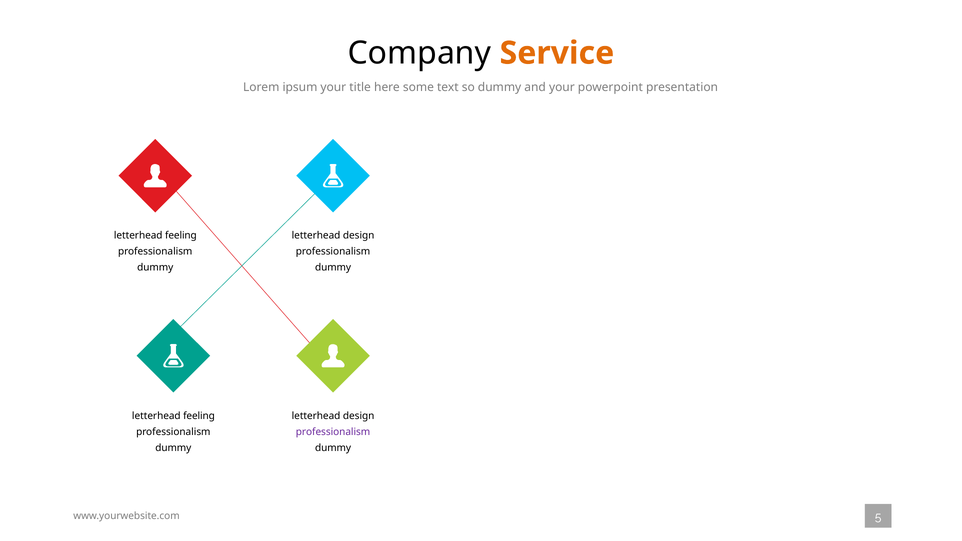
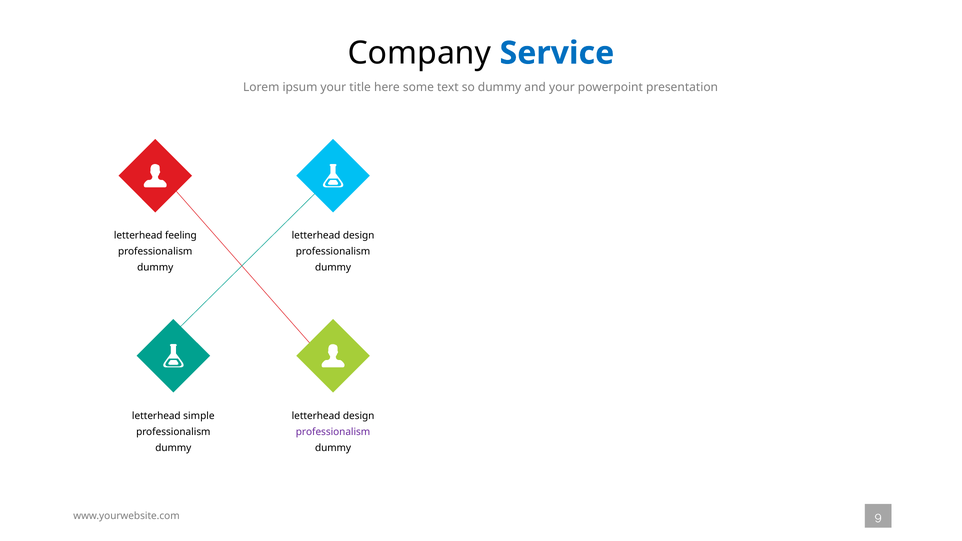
Service colour: orange -> blue (557, 53)
feeling: feeling -> simple (199, 416)
5: 5 -> 9 (878, 517)
